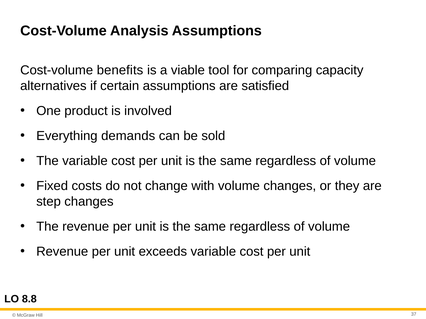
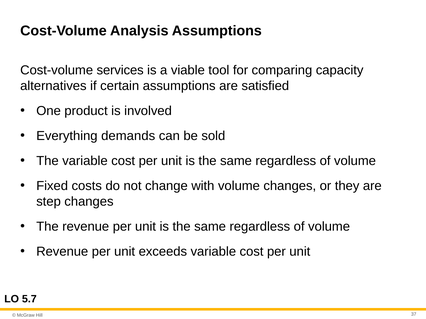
benefits: benefits -> services (120, 70)
8.8: 8.8 -> 5.7 (29, 300)
